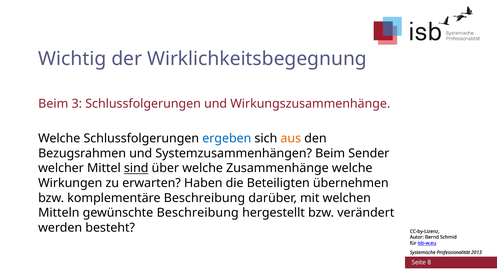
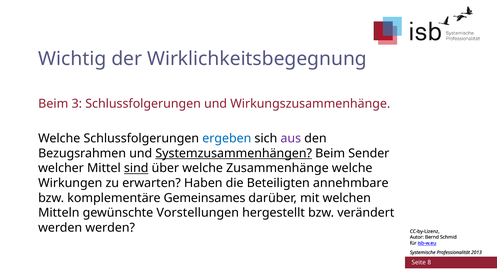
aus colour: orange -> purple (291, 139)
Systemzusammenhängen underline: none -> present (234, 154)
übernehmen: übernehmen -> annehmbare (351, 183)
komplementäre Beschreibung: Beschreibung -> Gemeinsames (205, 198)
gewünschte Beschreibung: Beschreibung -> Vorstellungen (198, 213)
werden besteht: besteht -> werden (110, 228)
